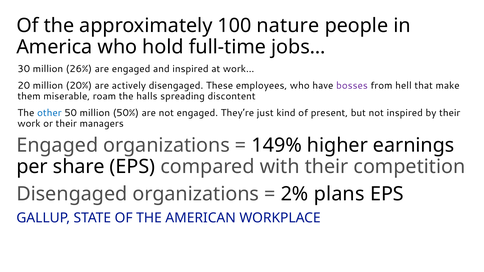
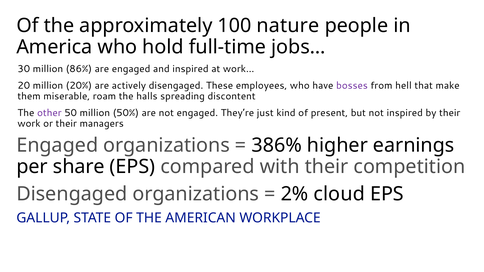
26%: 26% -> 86% (79, 69)
other colour: blue -> purple (49, 113)
149%: 149% -> 386% (277, 145)
plans: plans -> cloud (339, 194)
